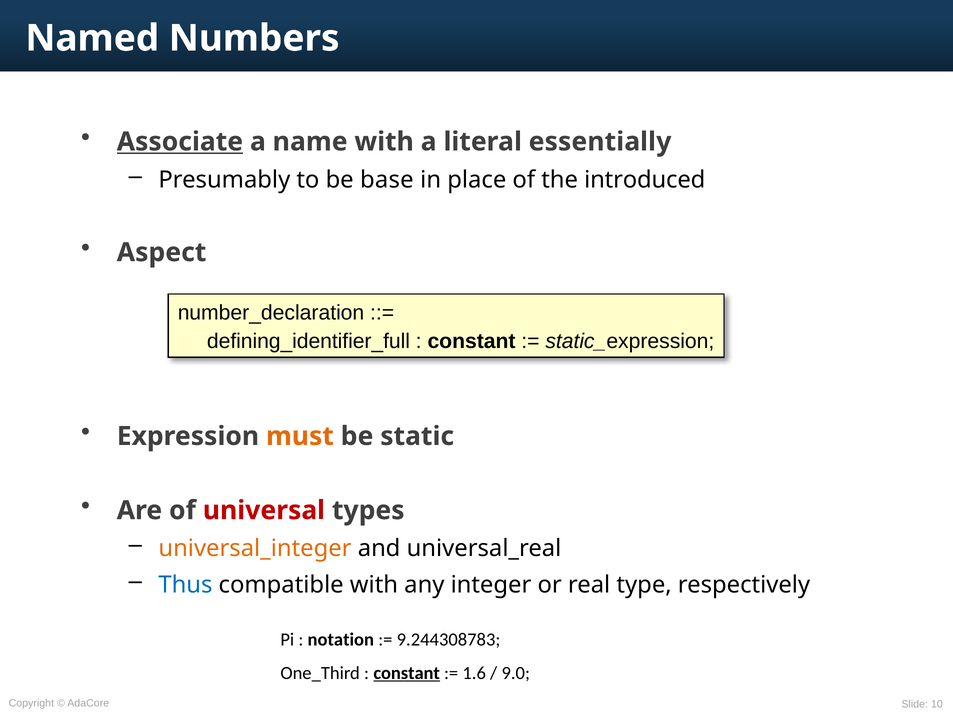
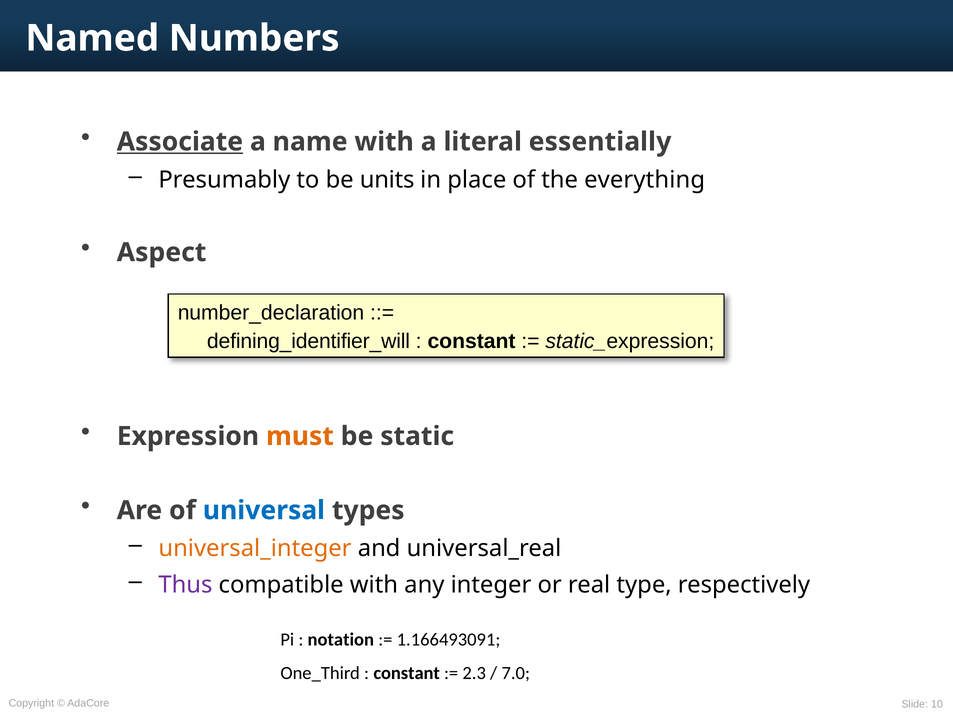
base: base -> units (387, 180)
introduced: introduced -> everything (645, 180)
defining_identifier_full: defining_identifier_full -> defining_identifier_will (309, 341)
universal colour: red -> blue (264, 510)
Thus colour: blue -> purple (185, 585)
9.244308783: 9.244308783 -> 1.166493091 (449, 640)
constant underline: present -> none (407, 673)
1.6: 1.6 -> 2.3 (474, 673)
9.0: 9.0 -> 7.0 (516, 673)
